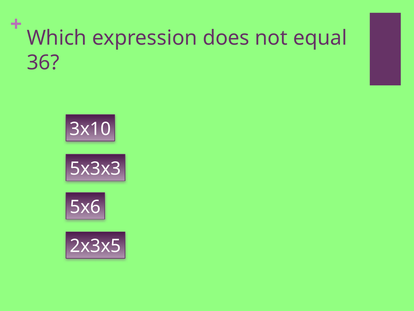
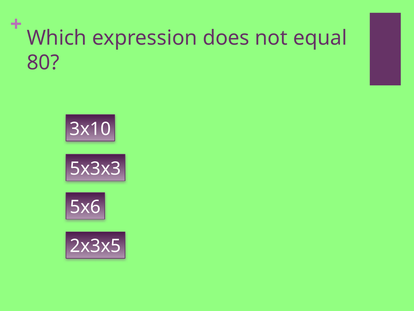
36: 36 -> 80 (43, 63)
